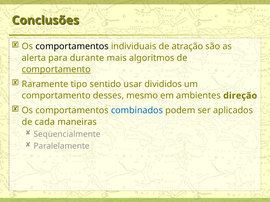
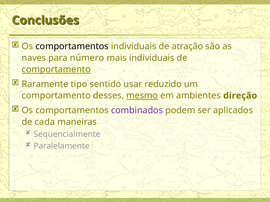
alerta: alerta -> naves (34, 58)
durante: durante -> número (87, 58)
mais algoritmos: algoritmos -> individuais (152, 58)
divididos: divididos -> reduzido (163, 84)
mesmo underline: none -> present (142, 96)
combinados colour: blue -> purple (137, 111)
